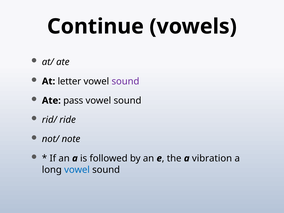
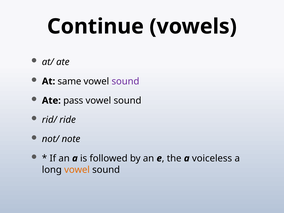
letter: letter -> same (69, 81)
vibration: vibration -> voiceless (212, 158)
vowel colour: blue -> orange (77, 170)
